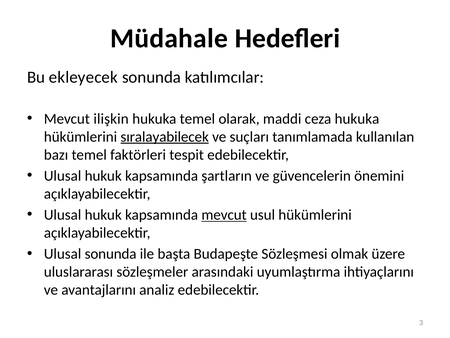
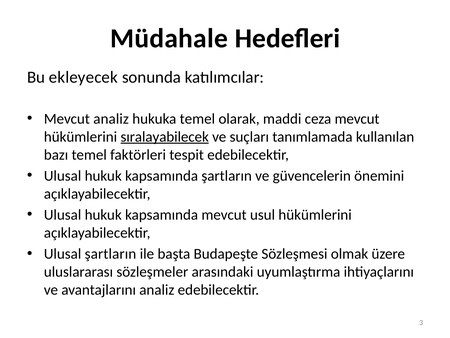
Mevcut ilişkin: ilişkin -> analiz (111, 119)
ceza hukuka: hukuka -> mevcut (357, 119)
mevcut underline: present -> none (224, 215)
Ulusal sonunda: sonunda -> şartların (110, 254)
